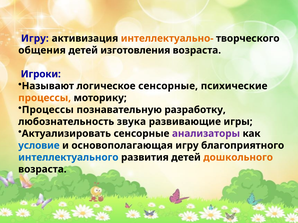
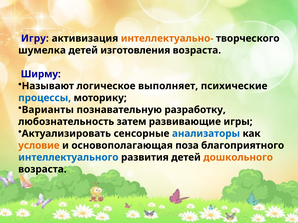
общения: общения -> шумелка (42, 50)
Игроки: Игроки -> Ширму (41, 74)
логическое сенсорные: сенсорные -> выполняет (168, 86)
процессы colour: orange -> blue (45, 98)
Процессы: Процессы -> Варианты (48, 110)
звука: звука -> затем (132, 122)
анализаторы colour: purple -> blue (206, 134)
условие colour: blue -> orange (39, 146)
основополагающая игру: игру -> поза (187, 146)
